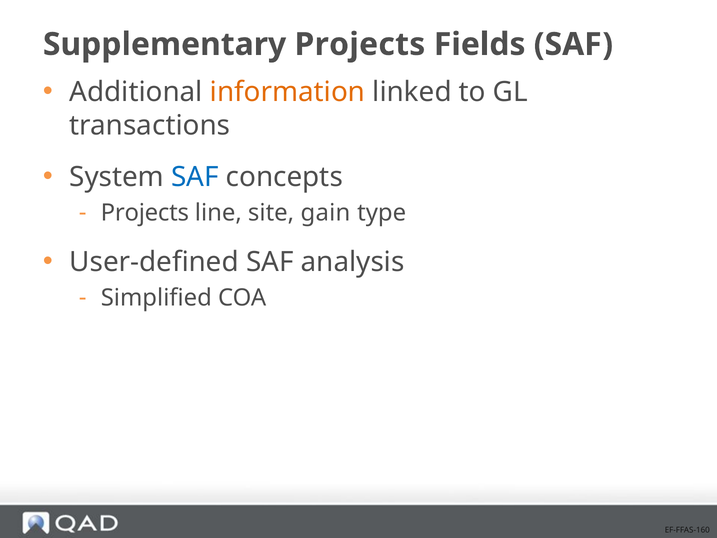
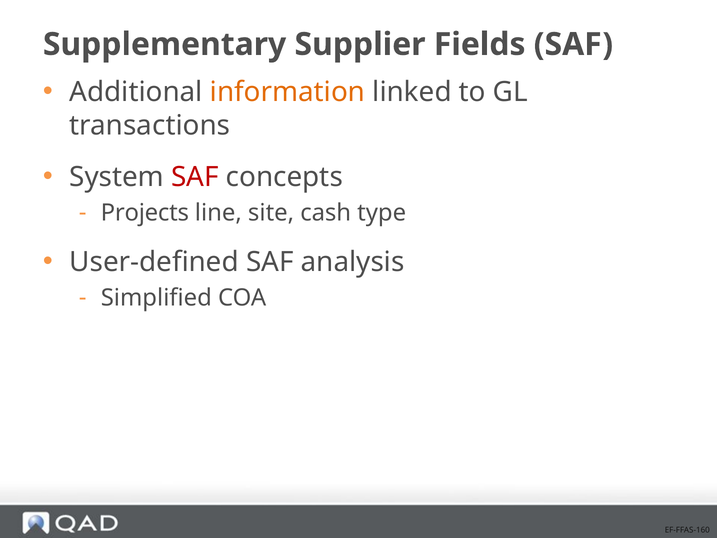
Supplementary Projects: Projects -> Supplier (360, 44)
SAF colour: blue -> red (195, 177)
gain: gain -> cash (326, 213)
